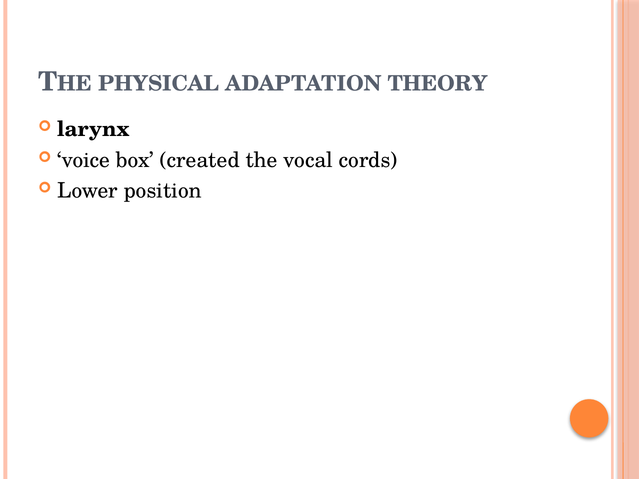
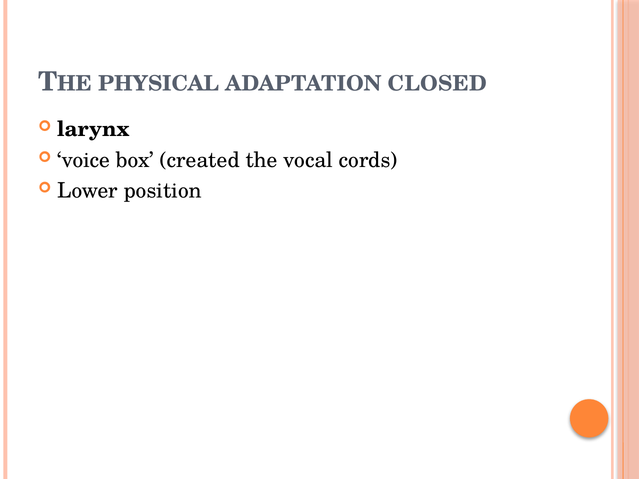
THEORY: THEORY -> CLOSED (437, 84)
